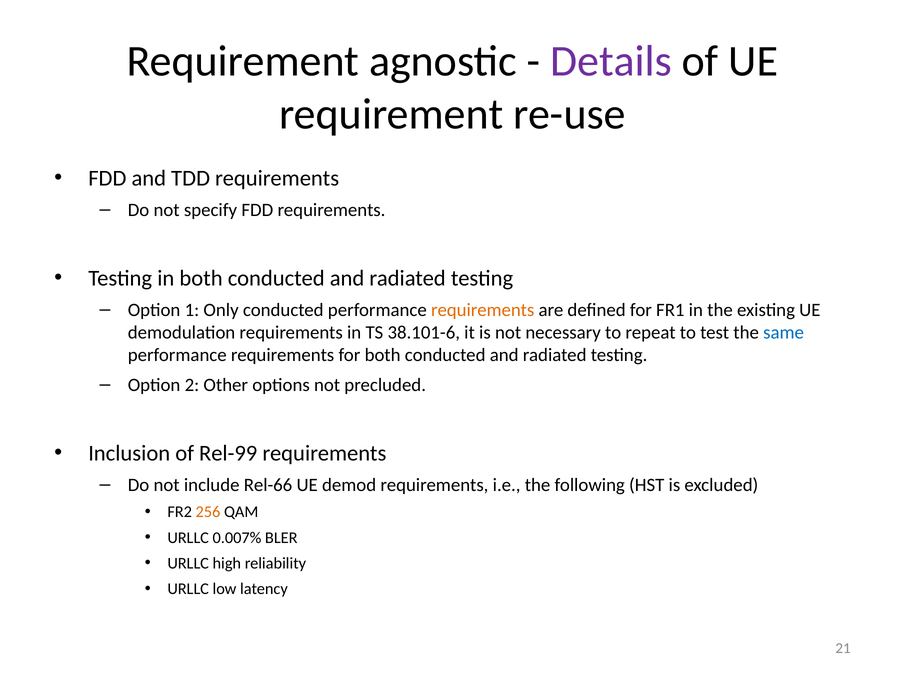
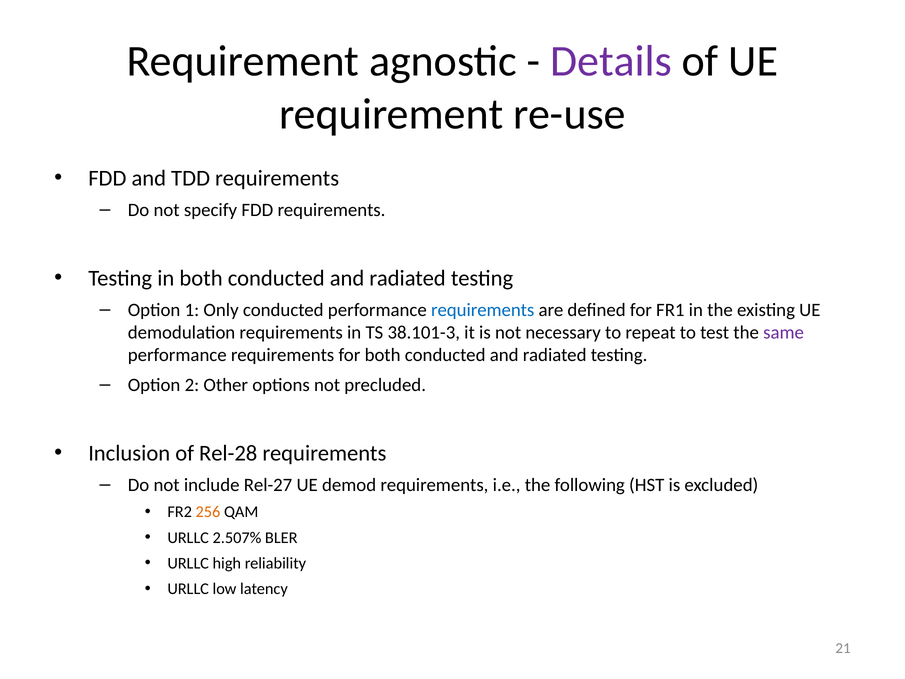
requirements colour: orange -> blue (483, 310)
38.101-6: 38.101-6 -> 38.101-3 (424, 332)
same colour: blue -> purple (784, 332)
Rel-99: Rel-99 -> Rel-28 (228, 453)
Rel-66: Rel-66 -> Rel-27 (268, 485)
0.007%: 0.007% -> 2.507% (237, 537)
